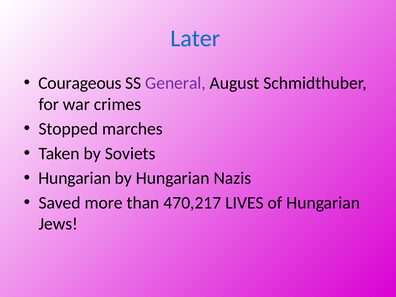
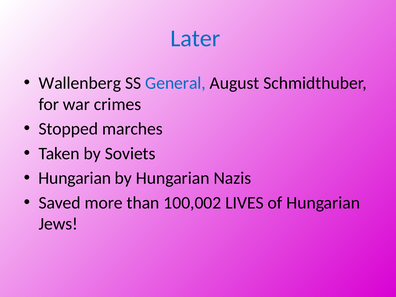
Courageous: Courageous -> Wallenberg (80, 83)
General colour: purple -> blue (176, 83)
470,217: 470,217 -> 100,002 (192, 203)
